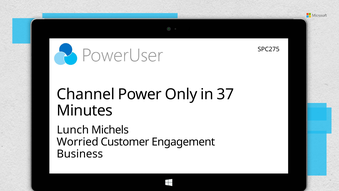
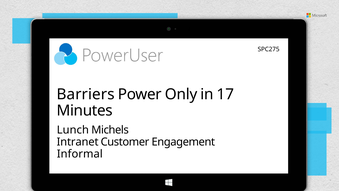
Channel: Channel -> Barriers (86, 94)
37: 37 -> 17 (225, 94)
Worried: Worried -> Intranet (78, 142)
Business: Business -> Informal (80, 154)
